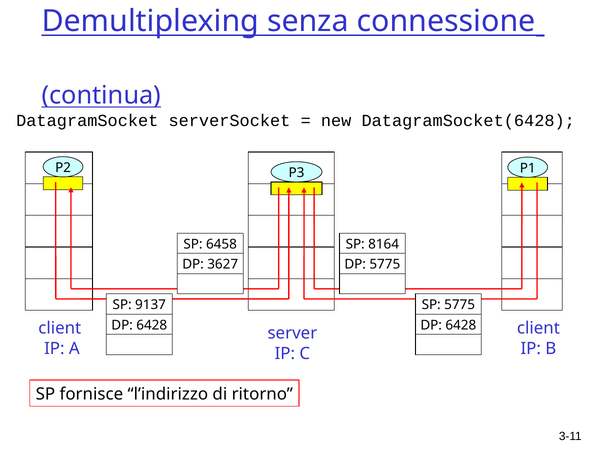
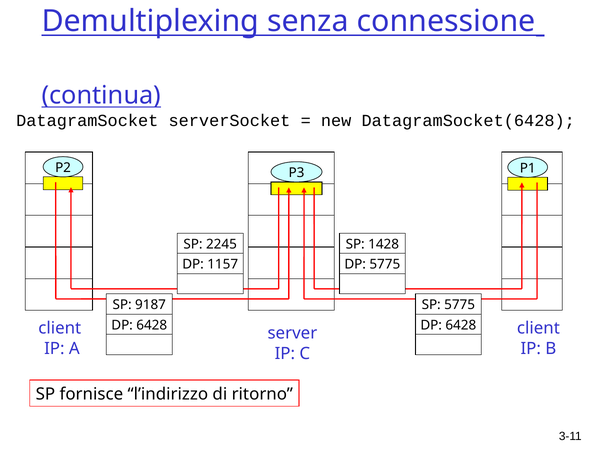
6458: 6458 -> 2245 (221, 244)
8164: 8164 -> 1428 (384, 244)
3627: 3627 -> 1157 (223, 264)
9137: 9137 -> 9187 (151, 305)
